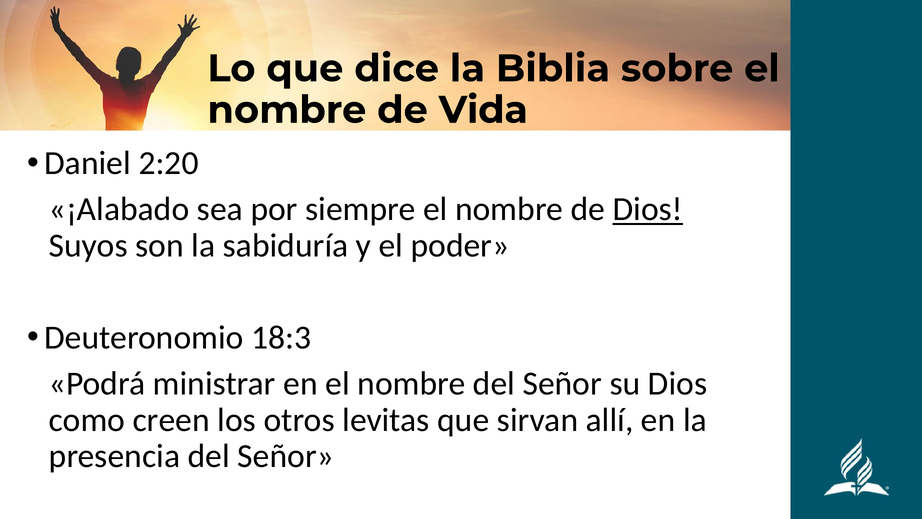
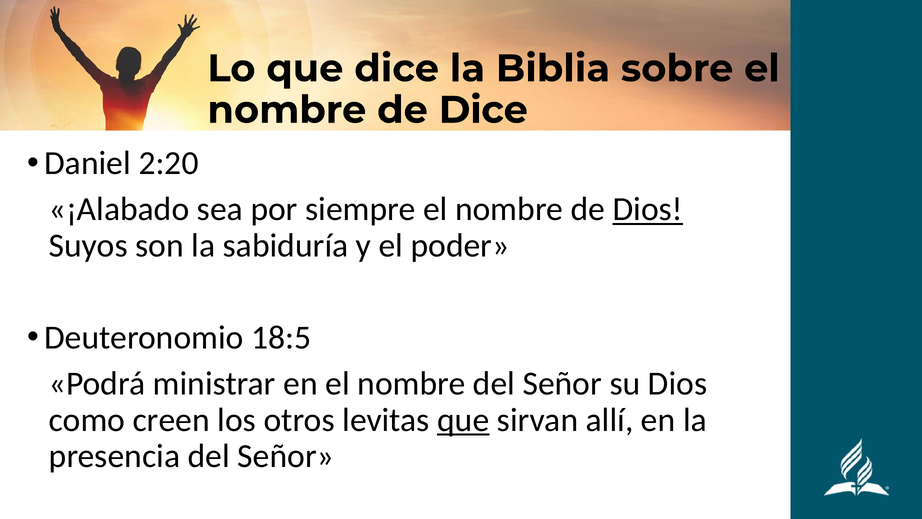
de Vida: Vida -> Dice (483, 110)
18:3: 18:3 -> 18:5 (281, 337)
que underline: none -> present (463, 420)
